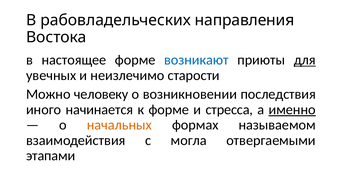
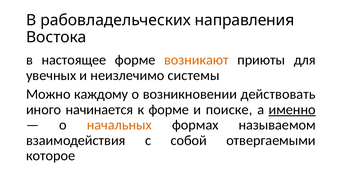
возникают colour: blue -> orange (196, 60)
для underline: present -> none (305, 60)
старости: старости -> системы (194, 75)
человеку: человеку -> каждому (101, 94)
последствия: последствия -> действовать (278, 94)
стресса: стресса -> поиске (229, 110)
могла: могла -> собой (189, 141)
этапами: этапами -> которое (51, 156)
